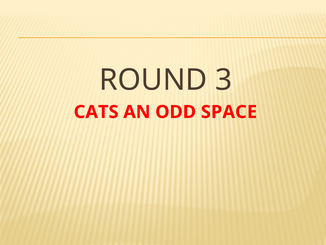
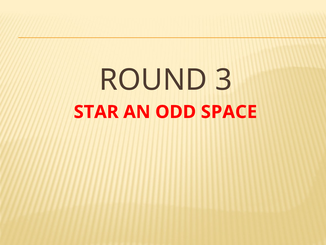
CATS: CATS -> STAR (96, 112)
